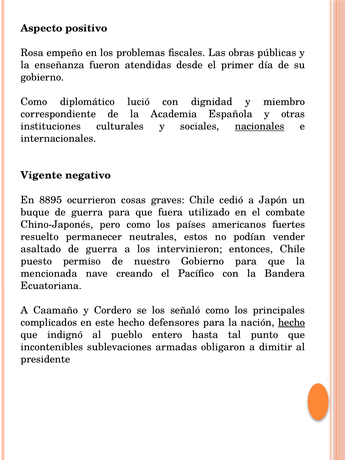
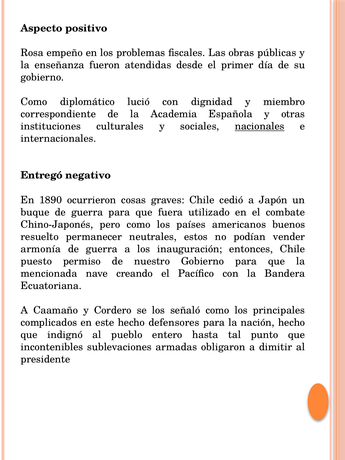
Vigente: Vigente -> Entregó (42, 175)
8895: 8895 -> 1890 (51, 200)
fuertes: fuertes -> buenos (289, 224)
asaltado: asaltado -> armonía (41, 249)
intervinieron: intervinieron -> inauguración (190, 249)
hecho underline: present -> none (292, 323)
